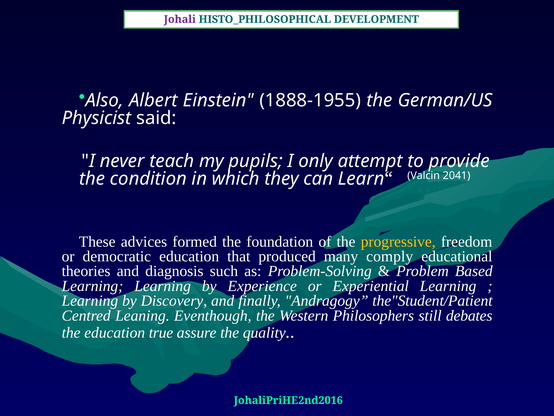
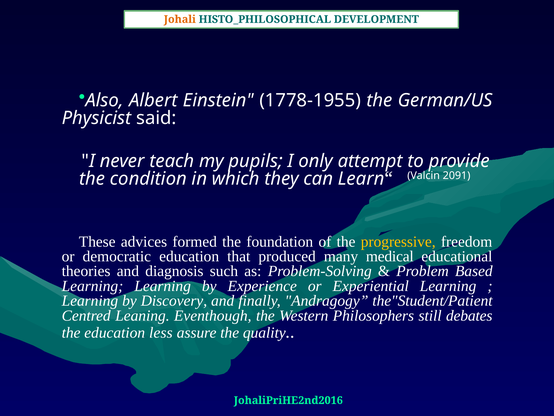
Johali colour: purple -> orange (180, 19)
1888-1955: 1888-1955 -> 1778-1955 (310, 100)
2041: 2041 -> 2091 (457, 176)
comply: comply -> medical (390, 256)
true: true -> less (161, 332)
